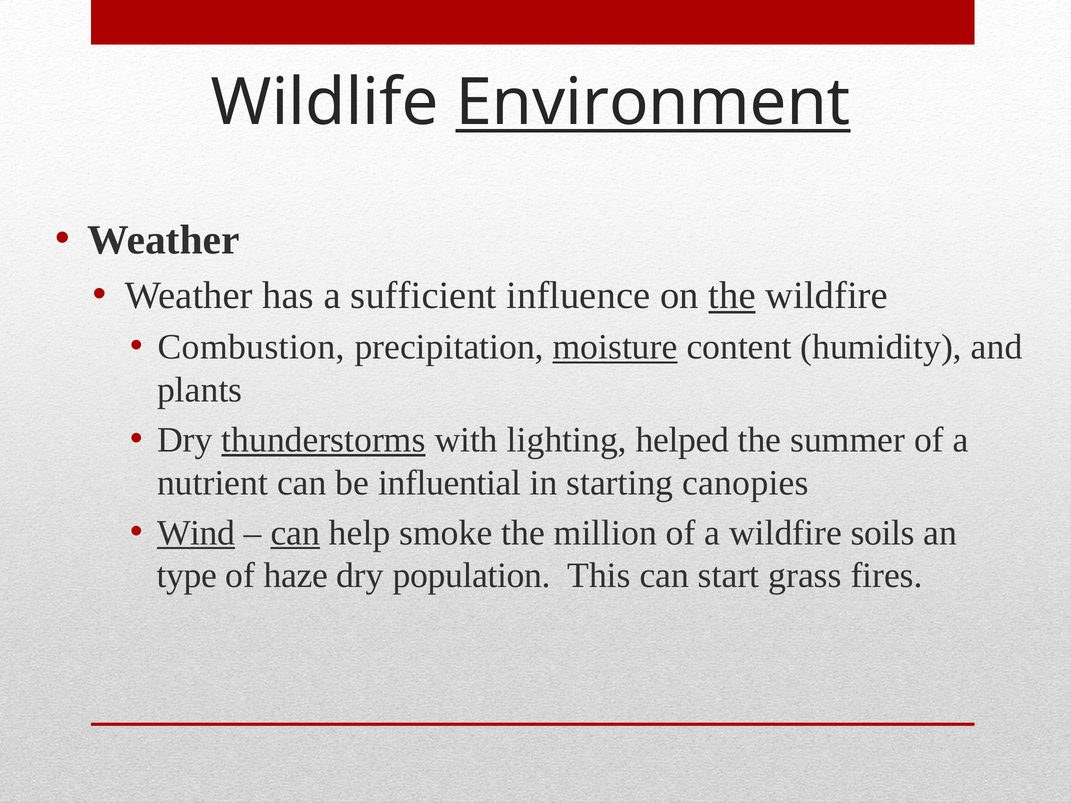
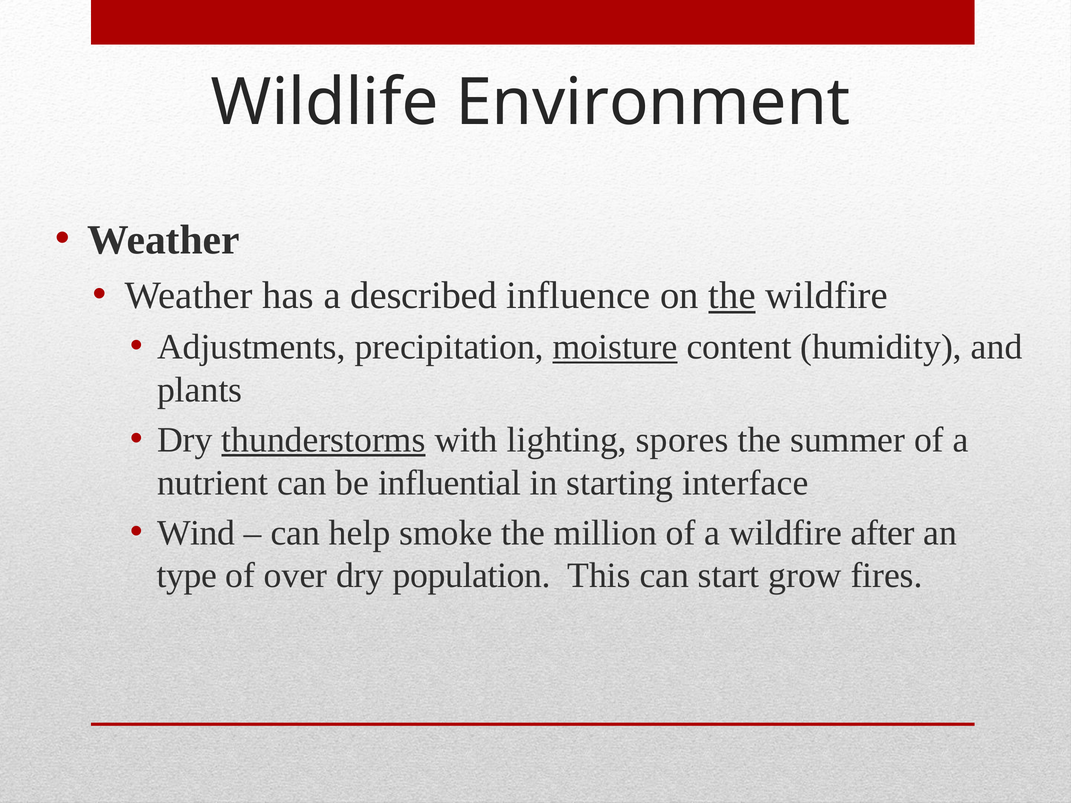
Environment underline: present -> none (653, 103)
sufficient: sufficient -> described (424, 296)
Combustion: Combustion -> Adjustments (251, 347)
helped: helped -> spores (682, 440)
canopies: canopies -> interface (745, 483)
Wind underline: present -> none (196, 533)
can underline: present -> none (295, 533)
soils: soils -> after (883, 533)
haze: haze -> over (296, 576)
grass: grass -> grow (805, 576)
